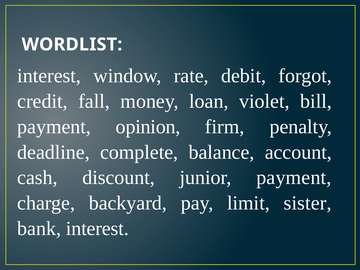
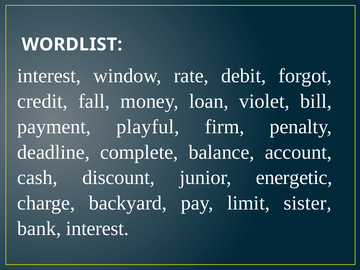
opinion: opinion -> playful (148, 127)
junior payment: payment -> energetic (294, 178)
